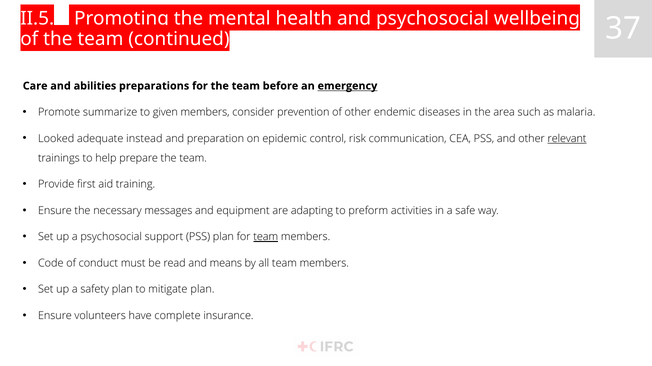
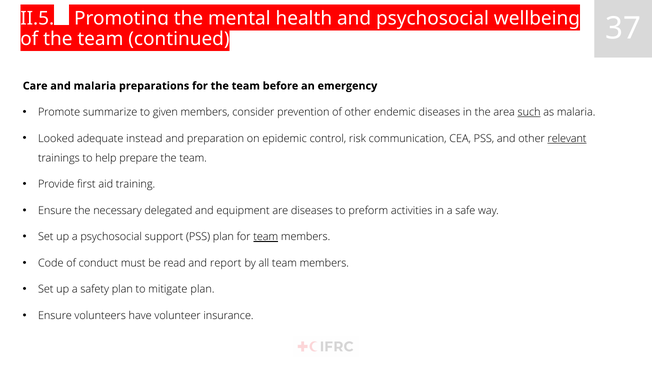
and abilities: abilities -> malaria (95, 86)
emergency underline: present -> none (347, 86)
such underline: none -> present (529, 112)
messages: messages -> delegated (168, 211)
are adapting: adapting -> diseases (312, 211)
means: means -> report (226, 264)
complete: complete -> volunteer (178, 316)
